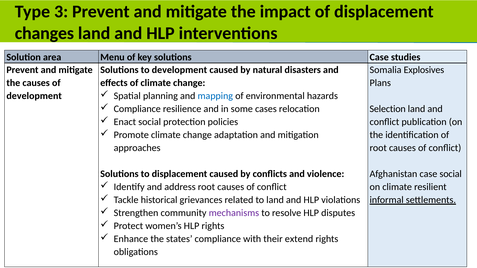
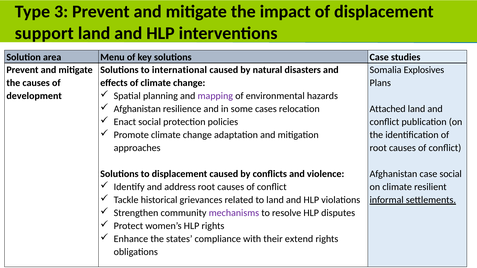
changes: changes -> support (44, 33)
to development: development -> international (179, 70)
mapping colour: blue -> purple (215, 96)
Compliance: Compliance -> Afghanistan (137, 109)
Selection: Selection -> Attached (388, 109)
